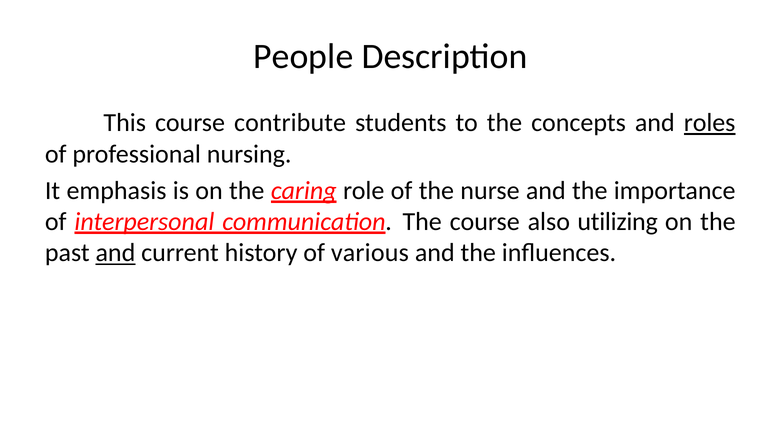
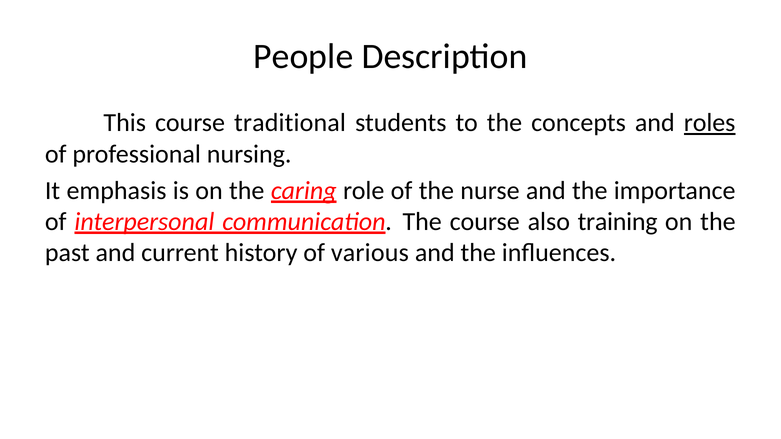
contribute: contribute -> traditional (290, 123)
utilizing: utilizing -> training (618, 222)
and underline: present -> none (115, 253)
